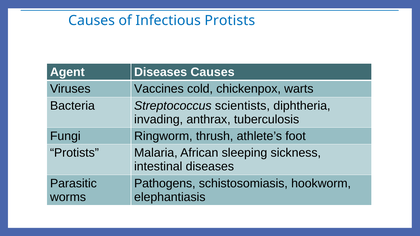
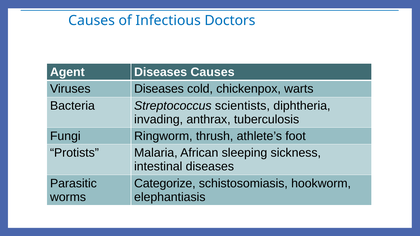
Infectious Protists: Protists -> Doctors (230, 21)
Viruses Vaccines: Vaccines -> Diseases (159, 89)
Pathogens: Pathogens -> Categorize (165, 184)
